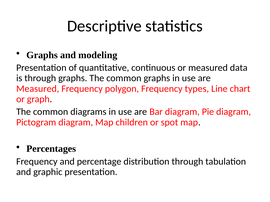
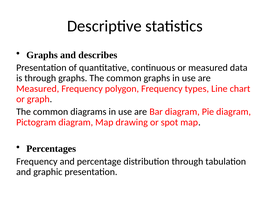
modeling: modeling -> describes (98, 55)
children: children -> drawing (132, 123)
